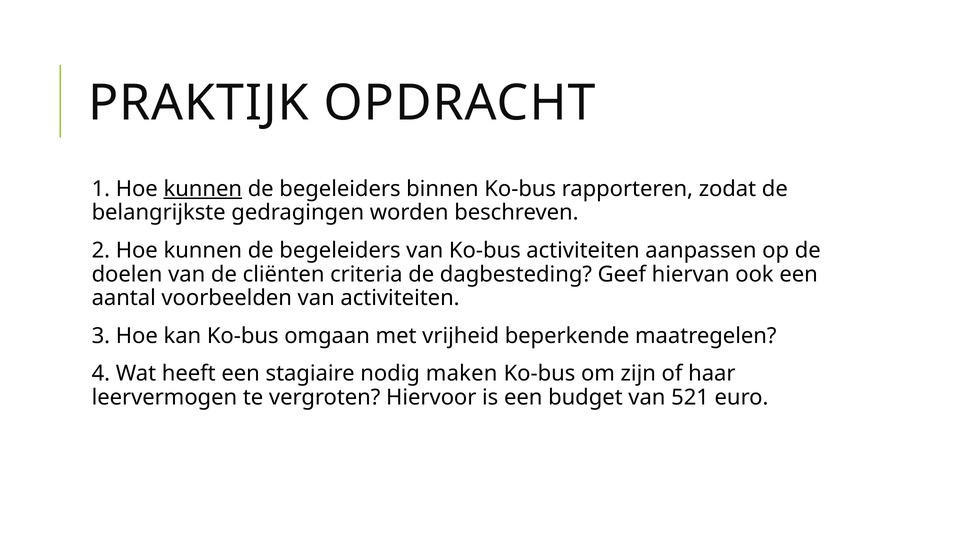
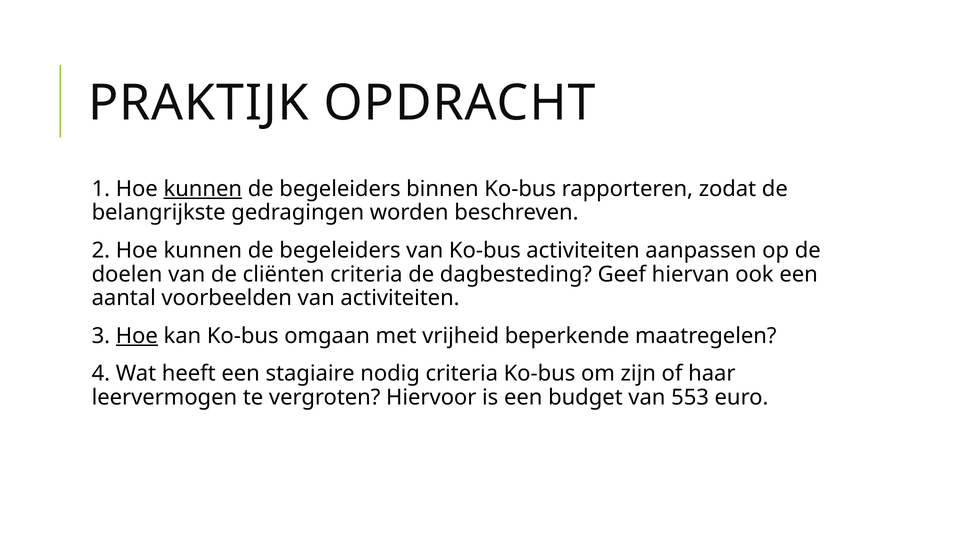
Hoe underline: none -> present (137, 336)
nodig maken: maken -> criteria (462, 374)
521: 521 -> 553 (690, 397)
